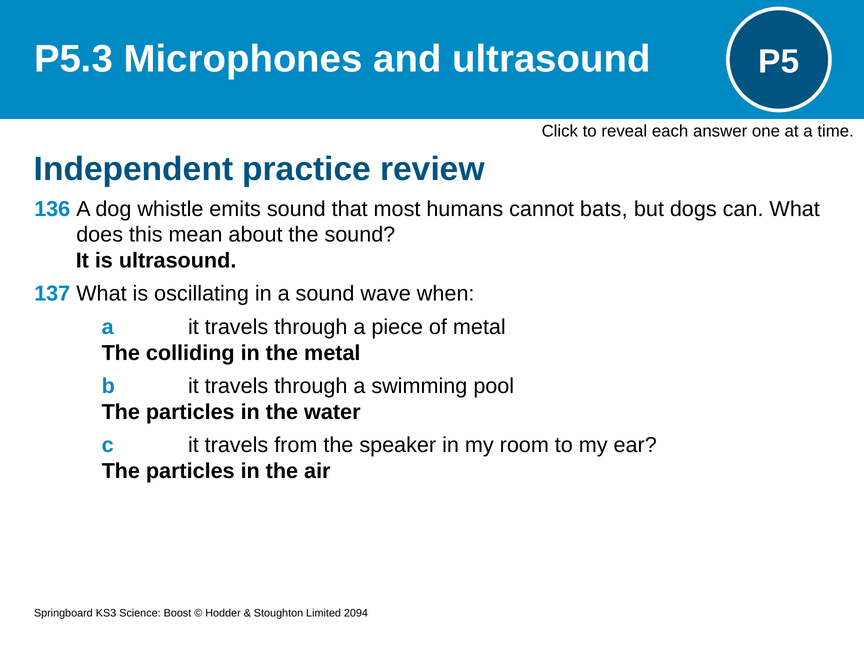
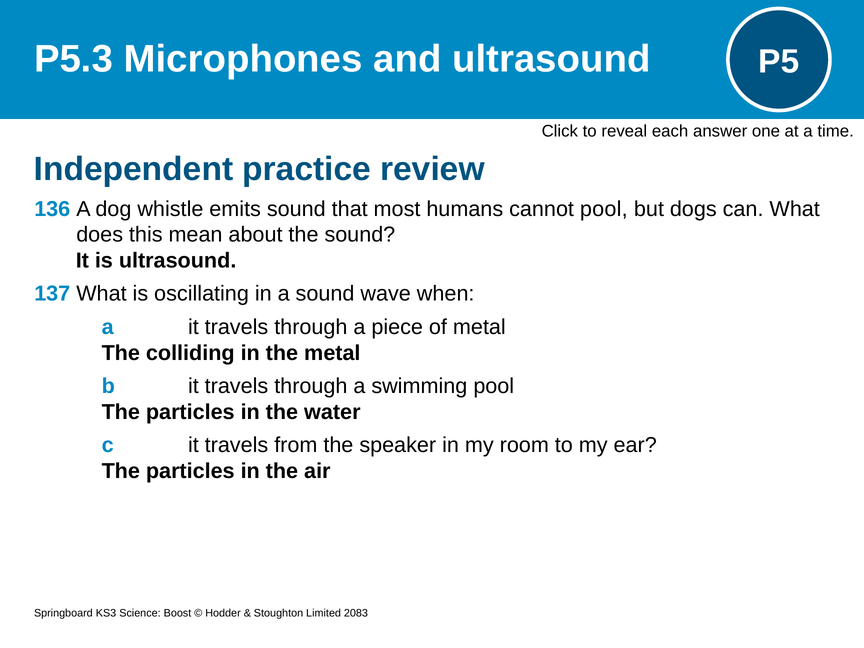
cannot bats: bats -> pool (604, 209)
2094: 2094 -> 2083 (356, 613)
